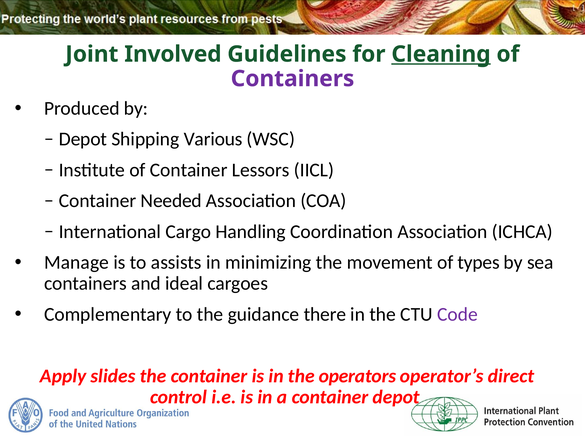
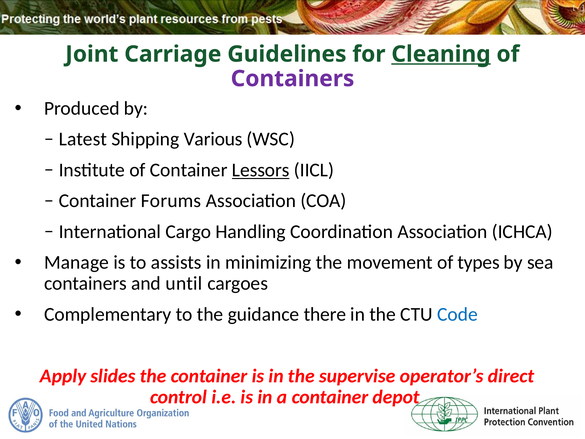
Involved: Involved -> Carriage (173, 54)
Depot: Depot -> Latest (83, 139)
Lessors underline: none -> present (261, 170)
Needed: Needed -> Forums (171, 201)
ideal: ideal -> until (184, 283)
Code colour: purple -> blue (458, 314)
operators: operators -> supervise (357, 376)
